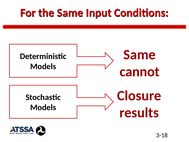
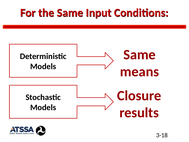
cannot: cannot -> means (139, 72)
